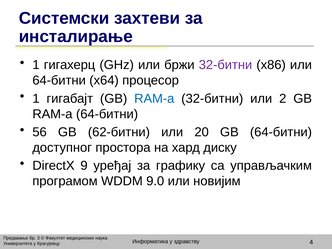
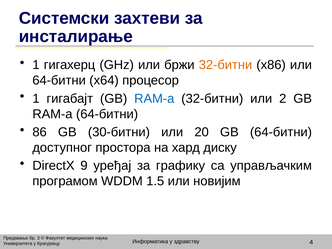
32-битни colour: purple -> orange (225, 65)
56: 56 -> 86 (40, 132)
62-битни: 62-битни -> 30-битни (119, 132)
9.0: 9.0 -> 1.5 (155, 181)
